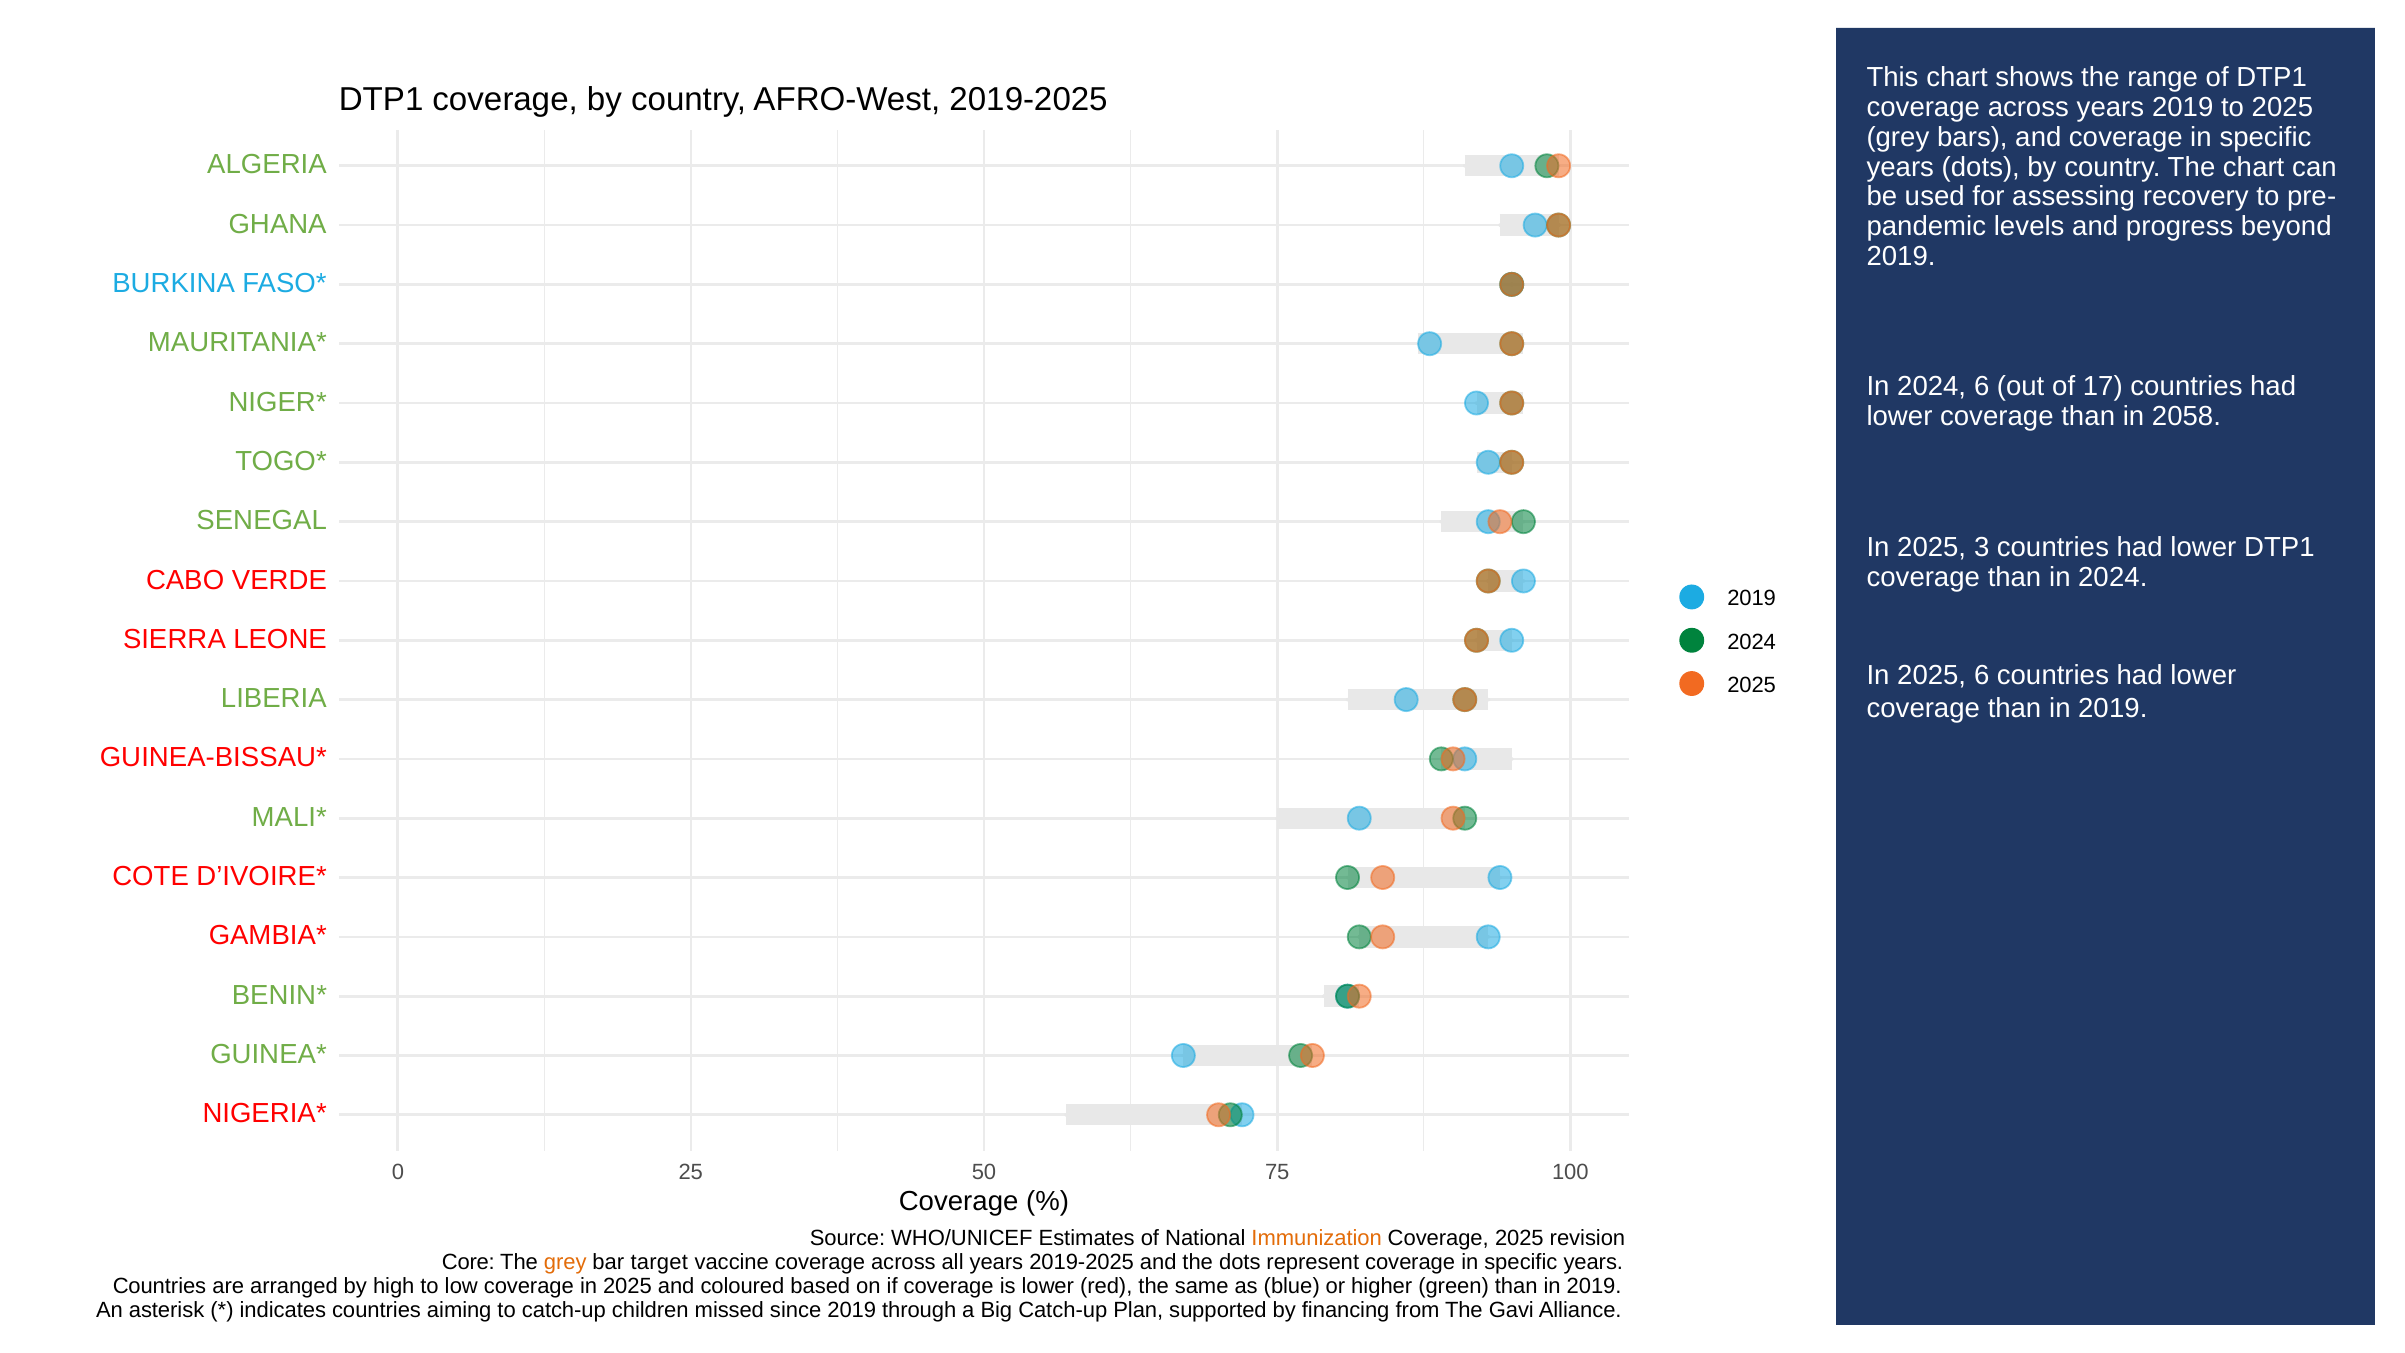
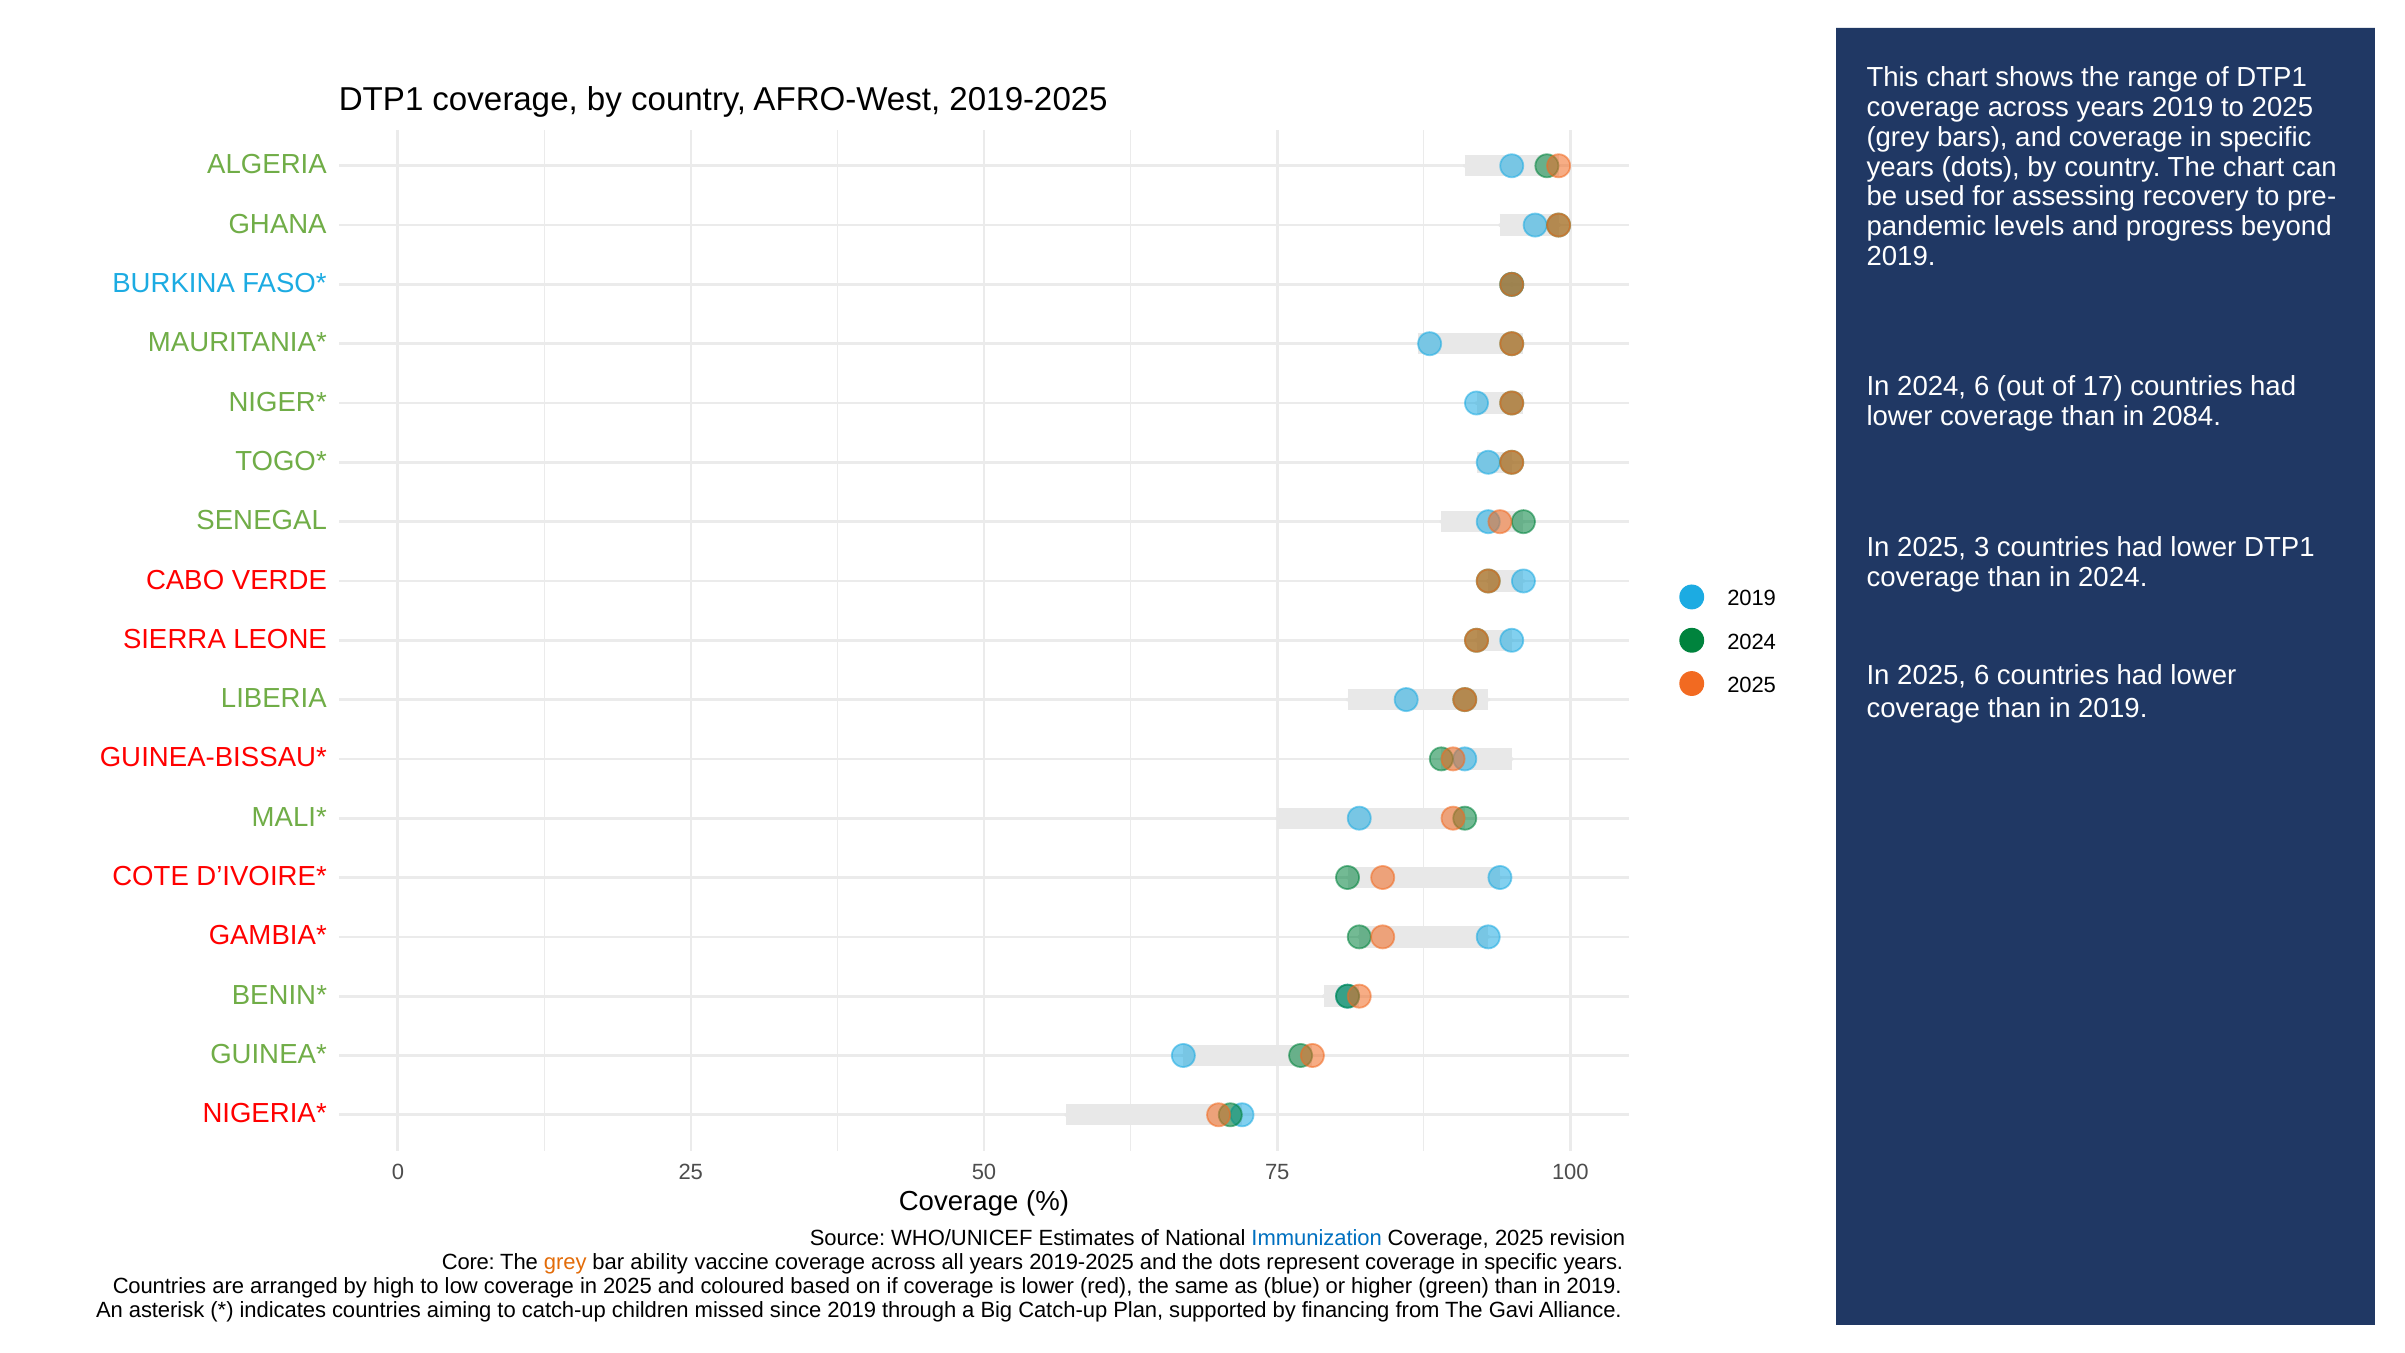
2058: 2058 -> 2084 (2186, 417)
Immunization colour: orange -> blue (1317, 1239)
target: target -> ability (659, 1262)
